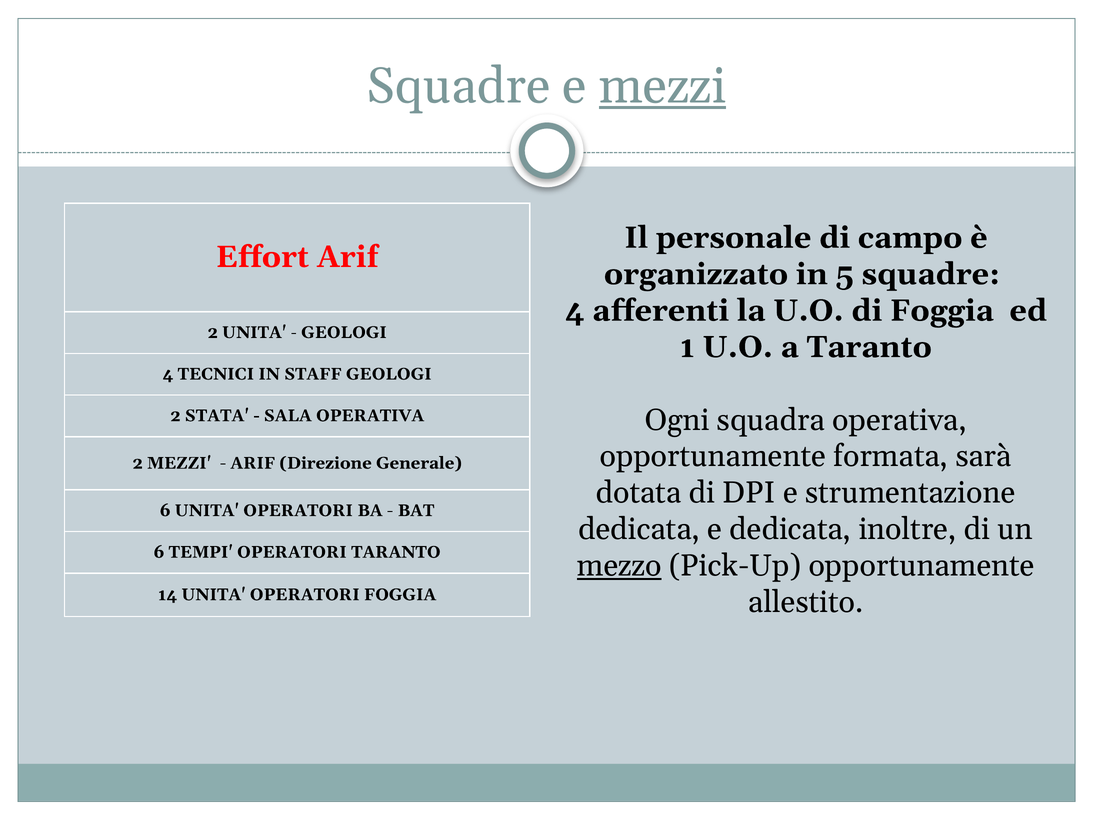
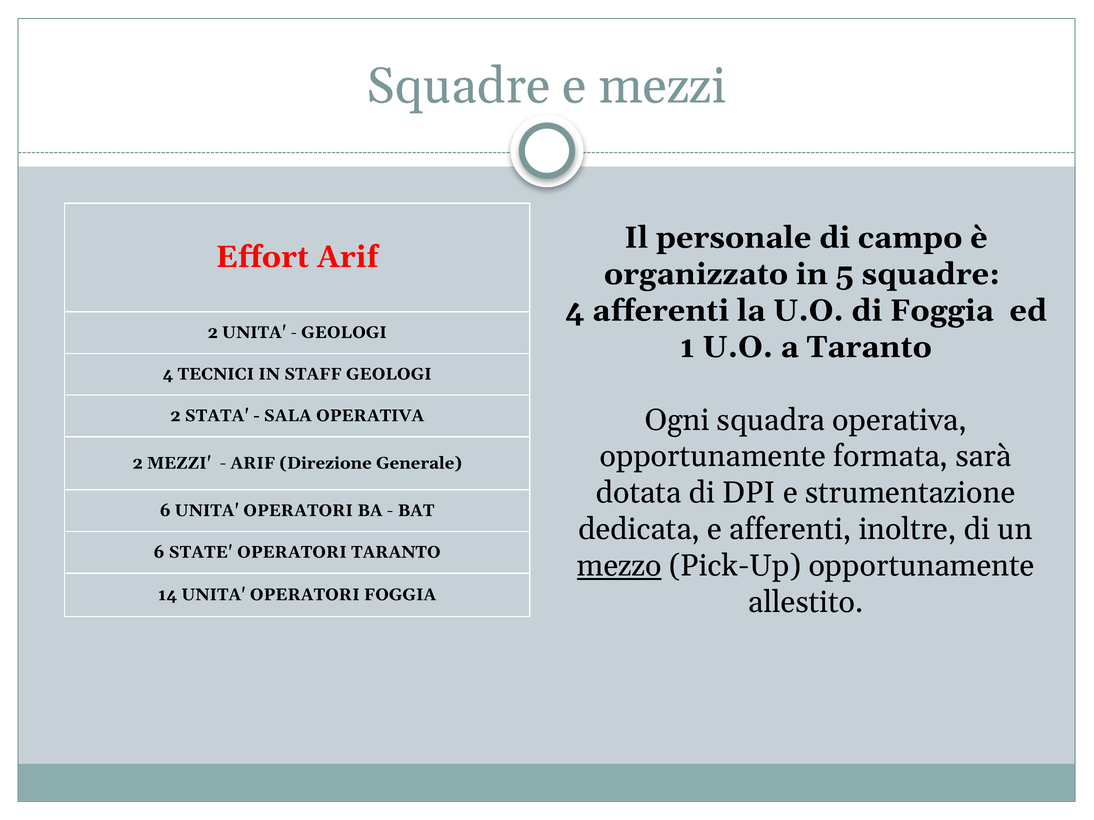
mezzi underline: present -> none (663, 86)
e dedicata: dedicata -> afferenti (790, 530)
TEMPI: TEMPI -> STATE (201, 553)
